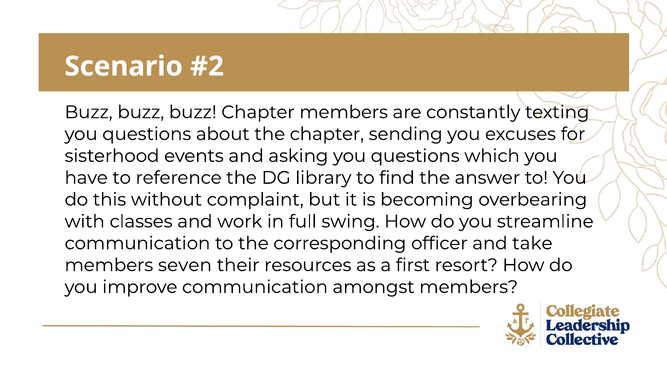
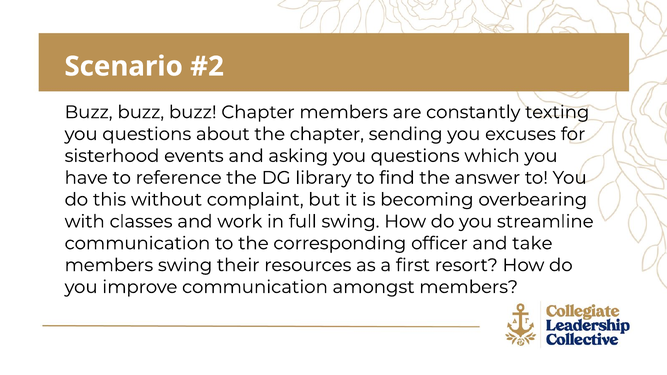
members seven: seven -> swing (185, 265)
